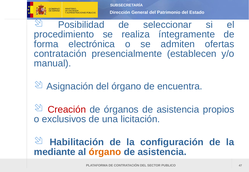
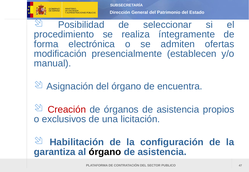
contratación: contratación -> modificación (60, 54)
mediante: mediante -> garantiza (55, 152)
órgano colour: orange -> black (105, 152)
